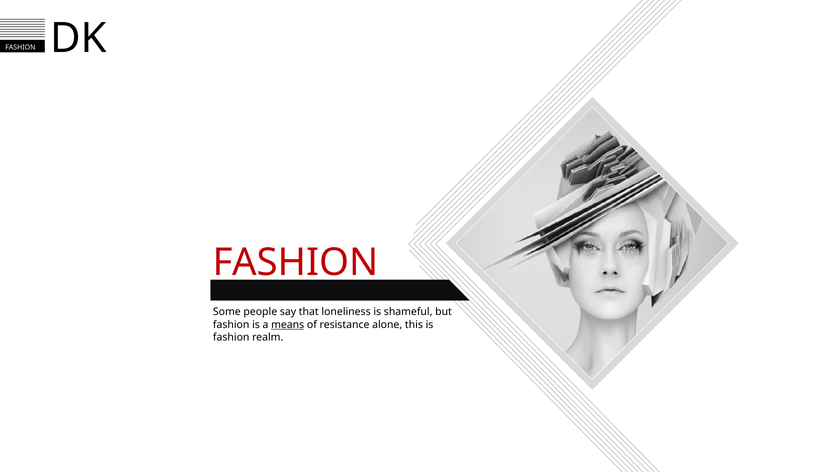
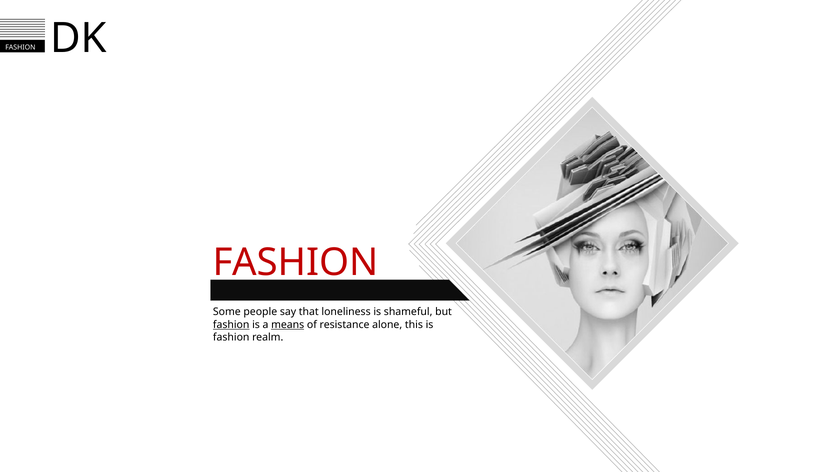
fashion underline: none -> present (231, 325)
